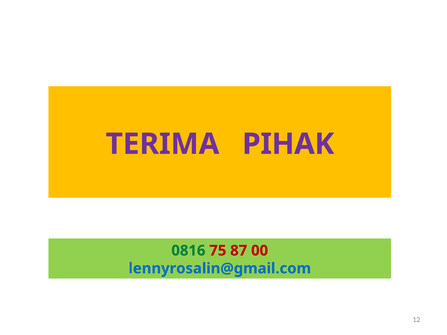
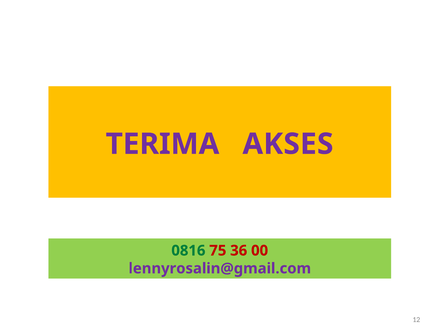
PIHAK: PIHAK -> AKSES (288, 144)
87: 87 -> 36 (239, 251)
lennyrosalin@gmail.com colour: blue -> purple (220, 269)
